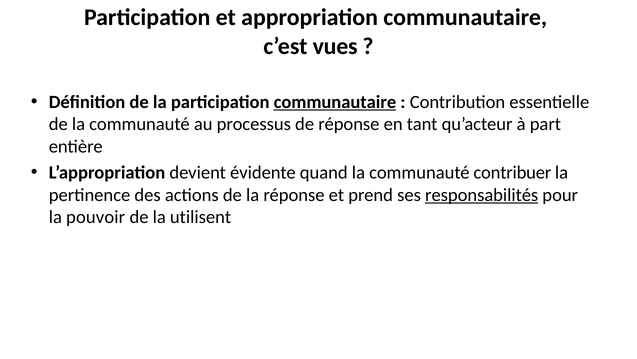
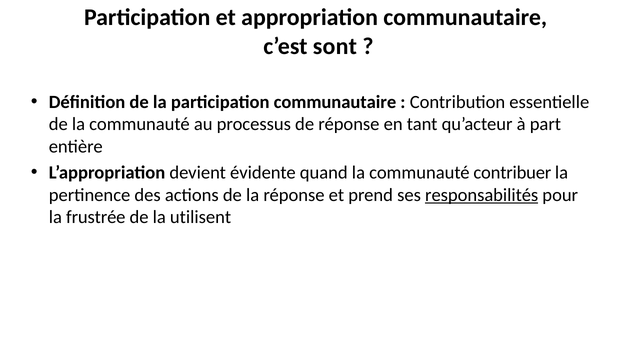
vues: vues -> sont (335, 46)
communautaire underline: present -> none (335, 102)
pouvoir: pouvoir -> frustrée (96, 217)
